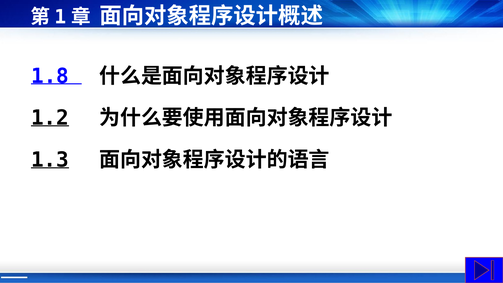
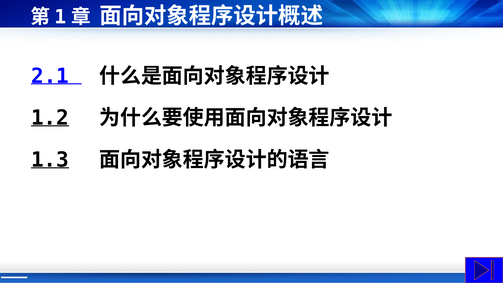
1.8: 1.8 -> 2.1 (50, 76)
